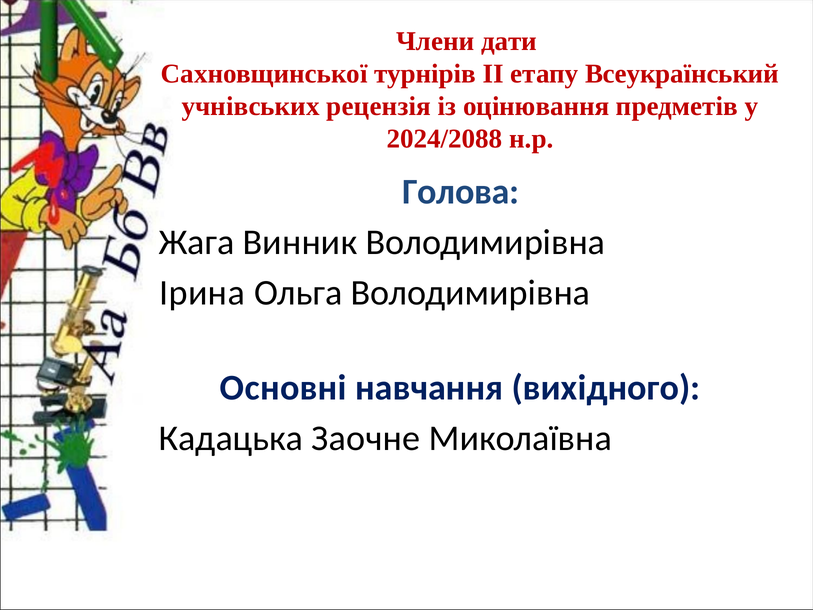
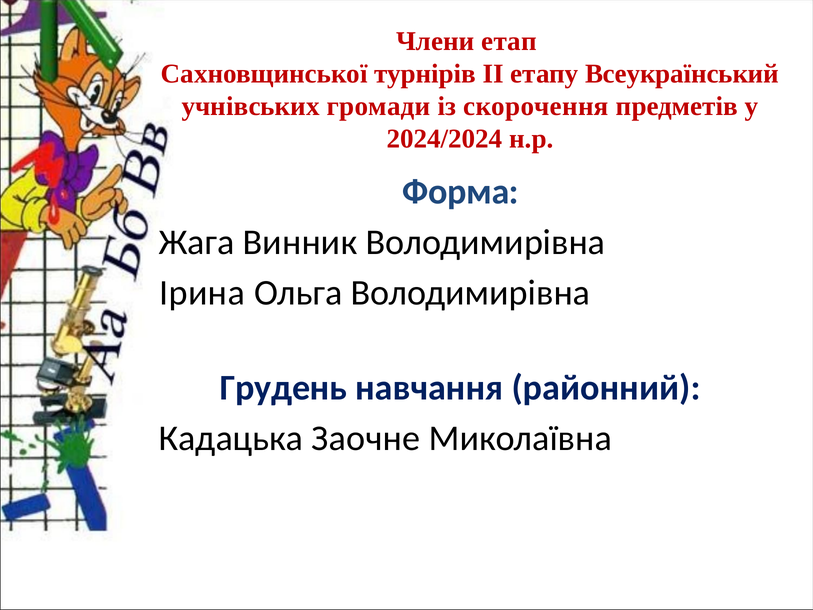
дати: дати -> етап (509, 41)
рецензія: рецензія -> громади (379, 106)
оцінювання: оцінювання -> скорочення (536, 106)
2024/2088: 2024/2088 -> 2024/2024 (445, 139)
Голова: Голова -> Форма (461, 192)
Основні: Основні -> Грудень (284, 388)
вихідного: вихідного -> районний (606, 388)
